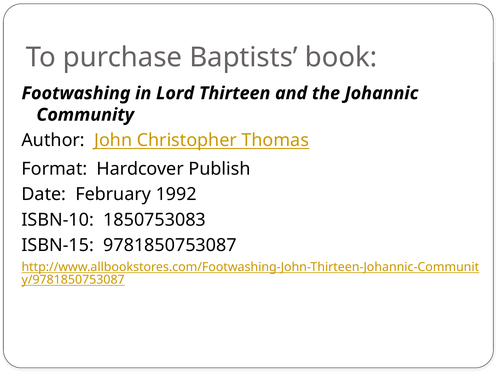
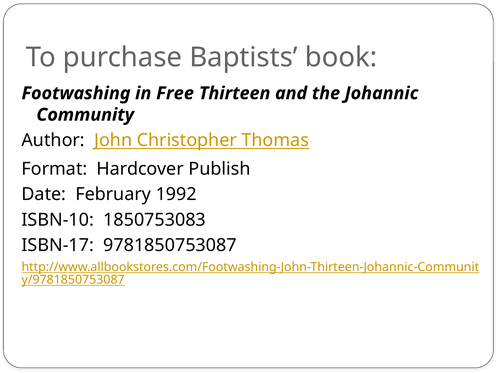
Lord: Lord -> Free (175, 93)
ISBN-15: ISBN-15 -> ISBN-17 (58, 245)
